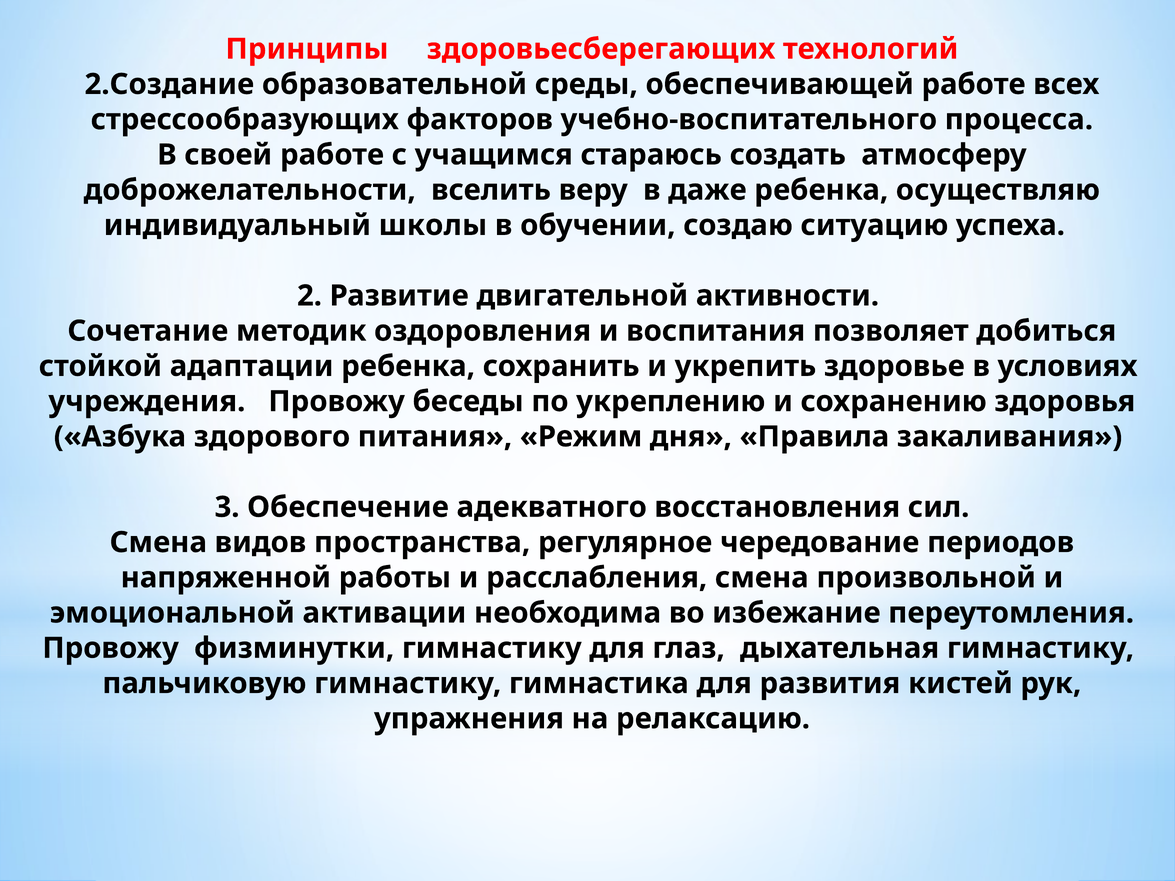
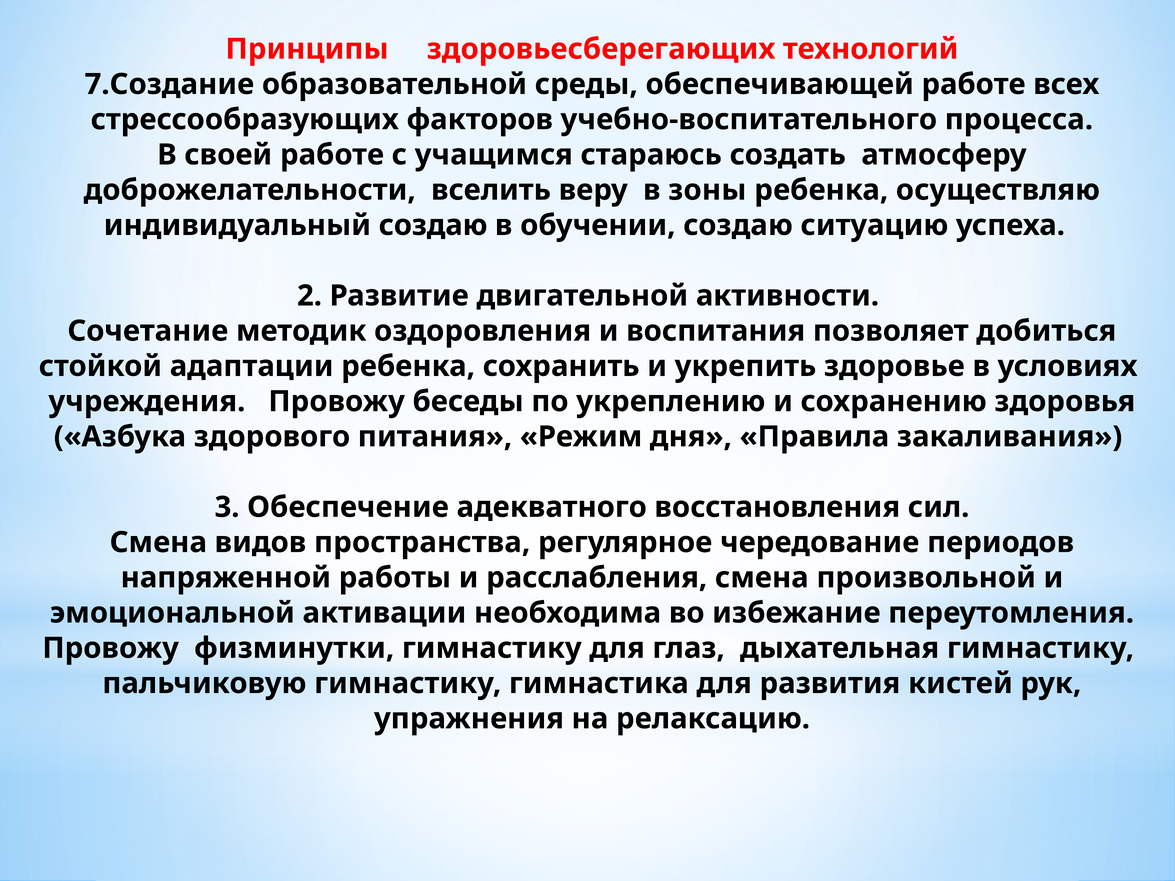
2.Создание: 2.Создание -> 7.Создание (169, 84)
даже: даже -> зоны (707, 190)
индивидуальный школы: школы -> создаю (433, 225)
